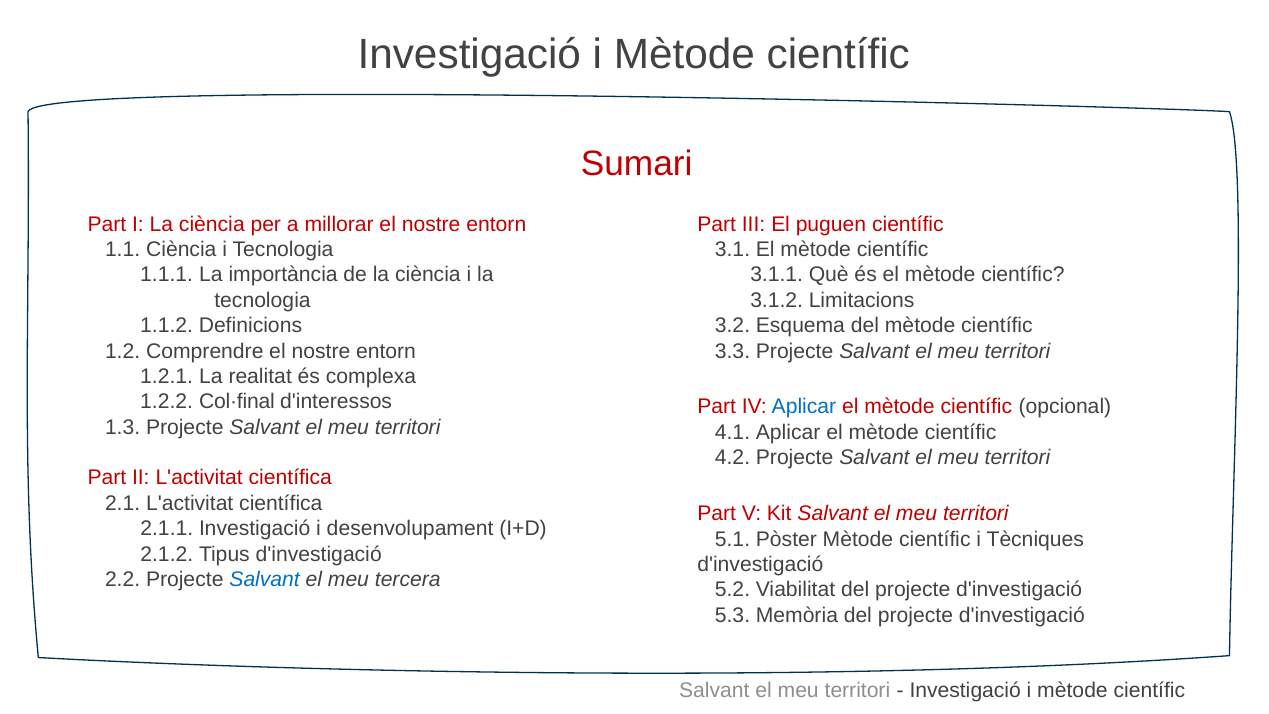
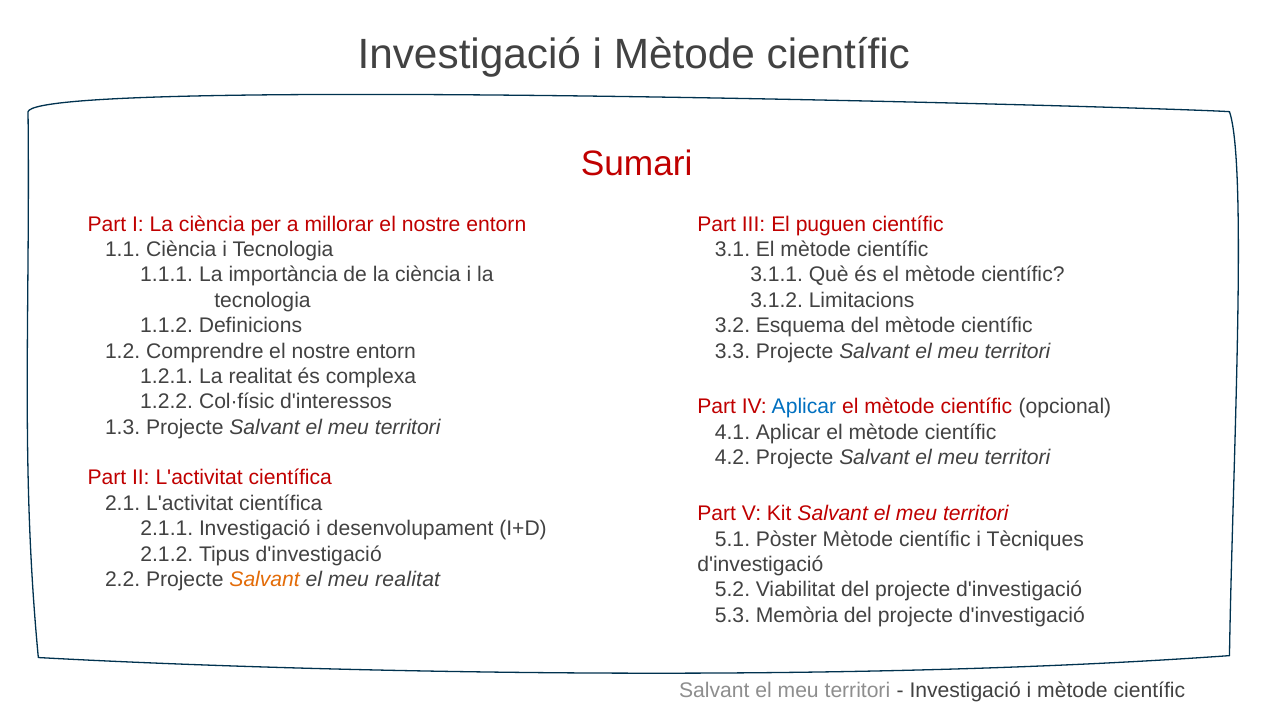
Col·final: Col·final -> Col·físic (237, 402)
Salvant colour: blue -> orange (265, 579)
meu tercera: tercera -> realitat (408, 579)
